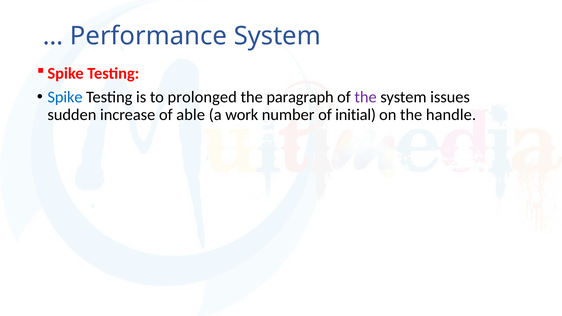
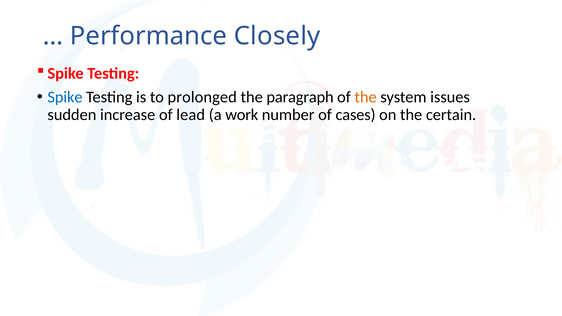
Performance System: System -> Closely (277, 36)
the colour: purple -> orange (366, 97)
able: able -> lead (191, 115)
initial: initial -> cases (356, 115)
handle: handle -> certain (451, 115)
